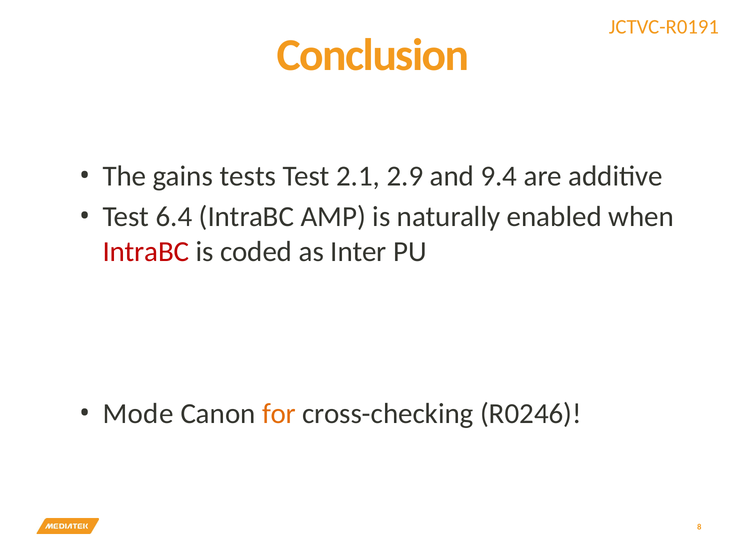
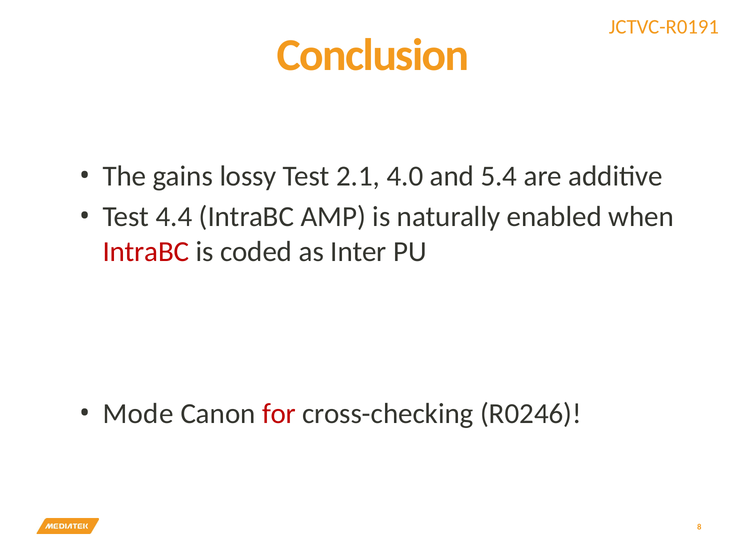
tests: tests -> lossy (248, 176)
2.9: 2.9 -> 4.0 (405, 176)
9.4: 9.4 -> 5.4 (499, 176)
6.4: 6.4 -> 4.4 (174, 217)
for colour: orange -> red (279, 414)
